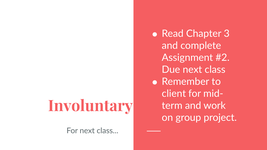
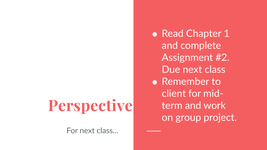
3: 3 -> 1 (227, 34)
Involuntary: Involuntary -> Perspective (93, 106)
